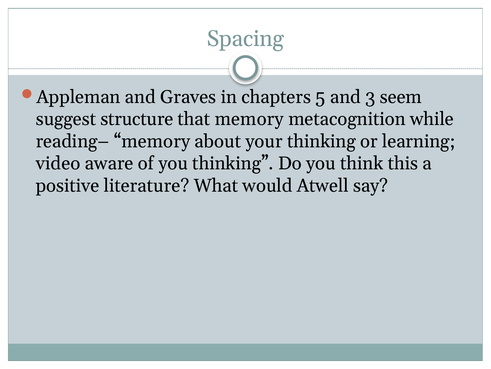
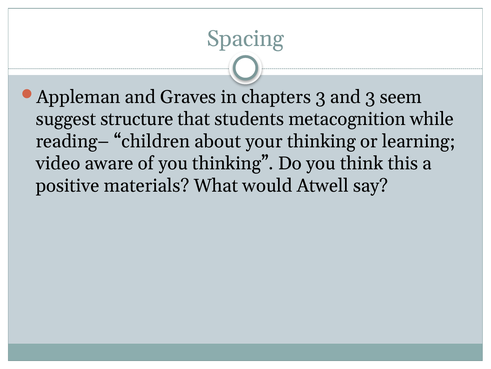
chapters 5: 5 -> 3 (320, 97)
that memory: memory -> students (249, 119)
reading– memory: memory -> children (152, 141)
literature: literature -> materials (147, 185)
